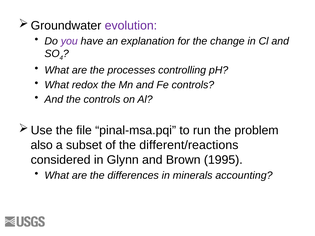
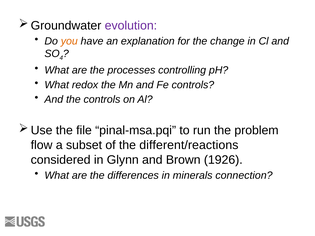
you colour: purple -> orange (69, 41)
also: also -> flow (42, 145)
1995: 1995 -> 1926 (223, 160)
accounting: accounting -> connection (244, 176)
